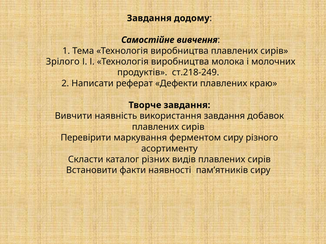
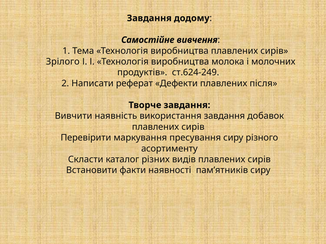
ст.218-249: ст.218-249 -> ст.624-249 (196, 73)
краю: краю -> після (263, 84)
ферментом: ферментом -> пресування (195, 138)
